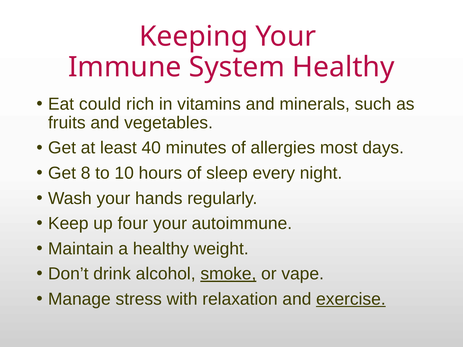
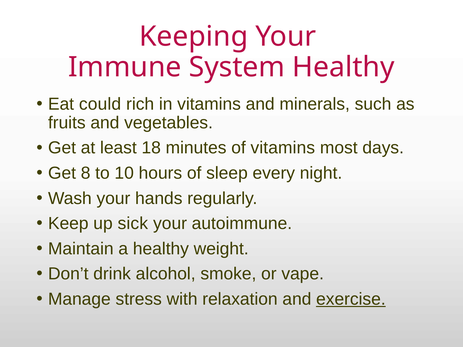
40: 40 -> 18 (151, 148)
of allergies: allergies -> vitamins (283, 148)
four: four -> sick (133, 224)
smoke underline: present -> none (228, 274)
